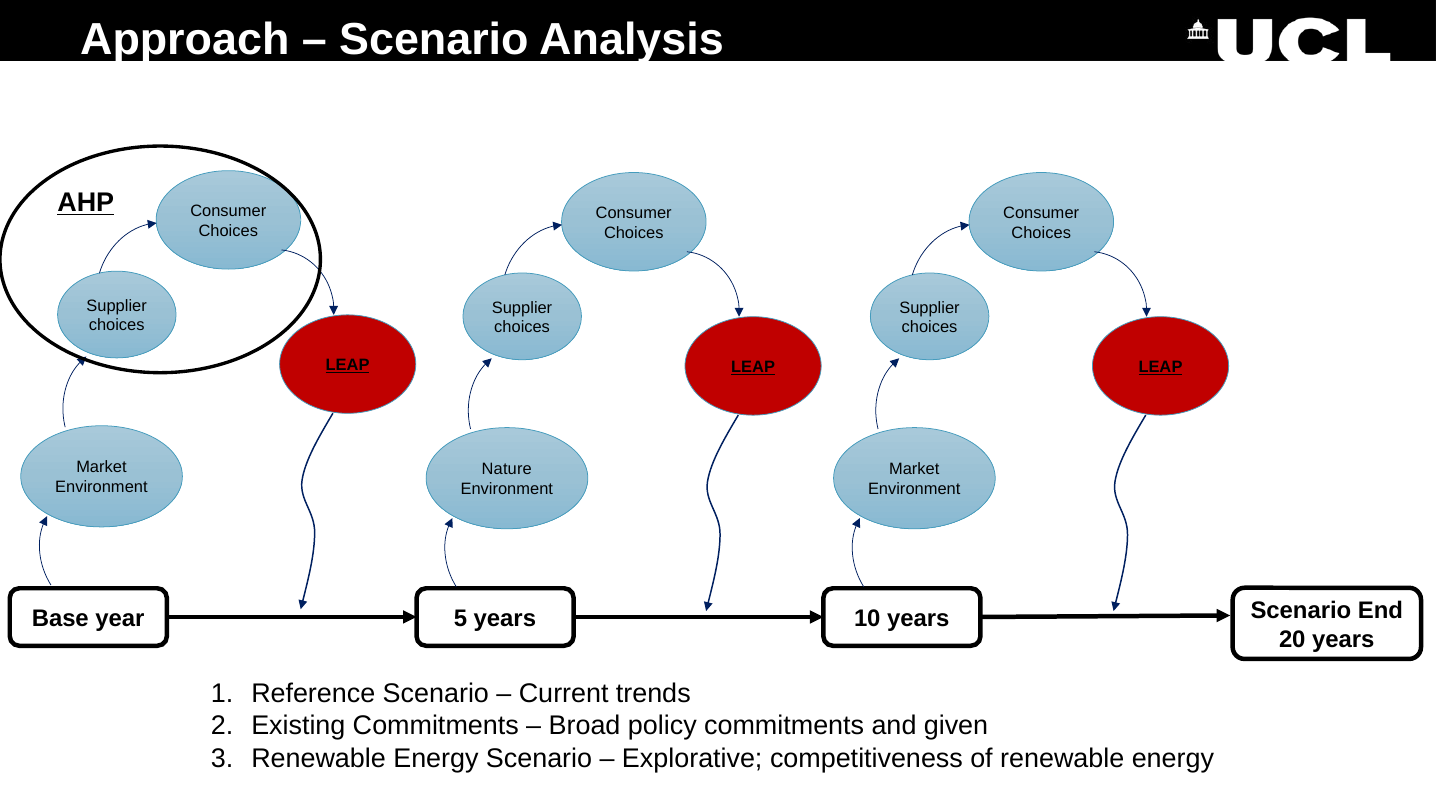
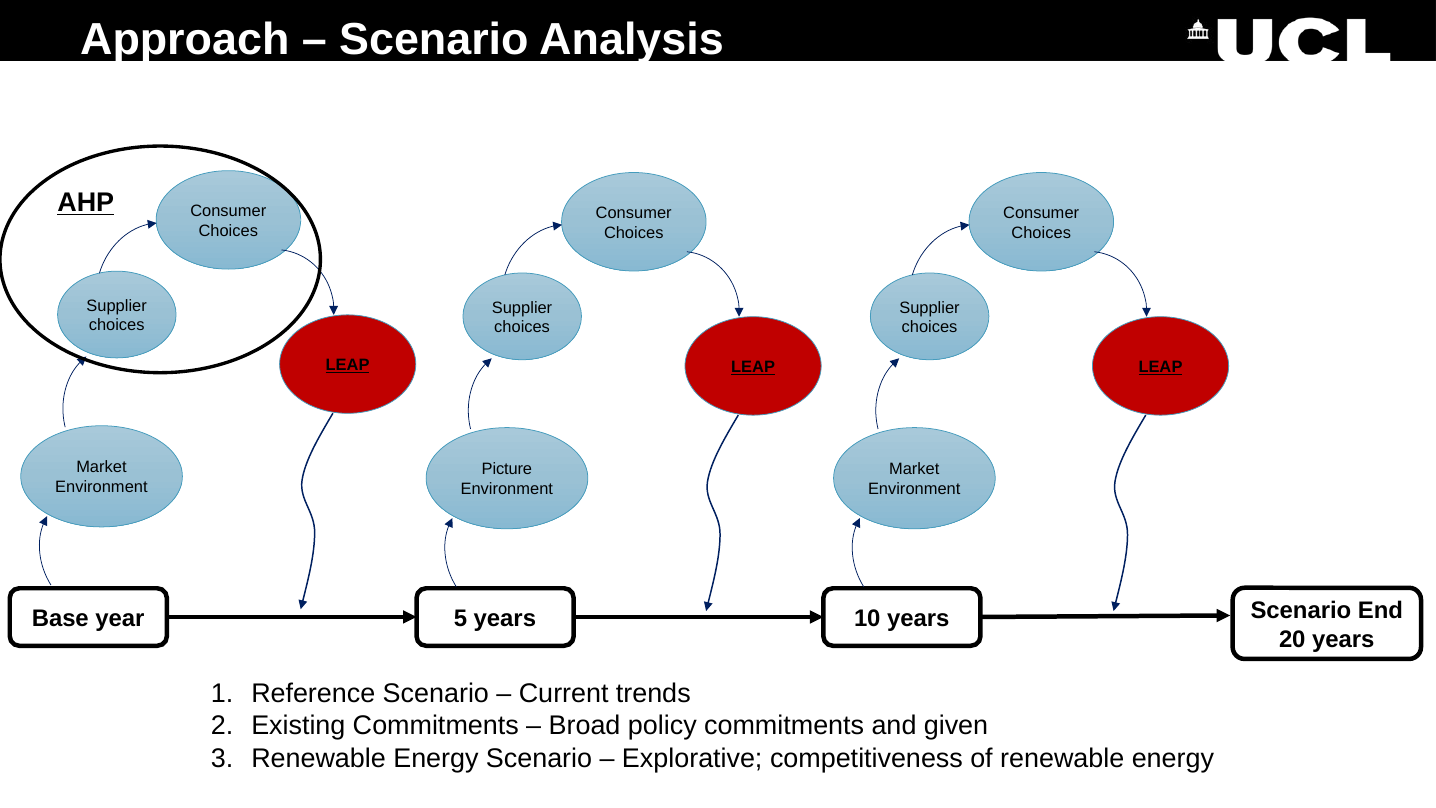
Nature: Nature -> Picture (507, 469)
